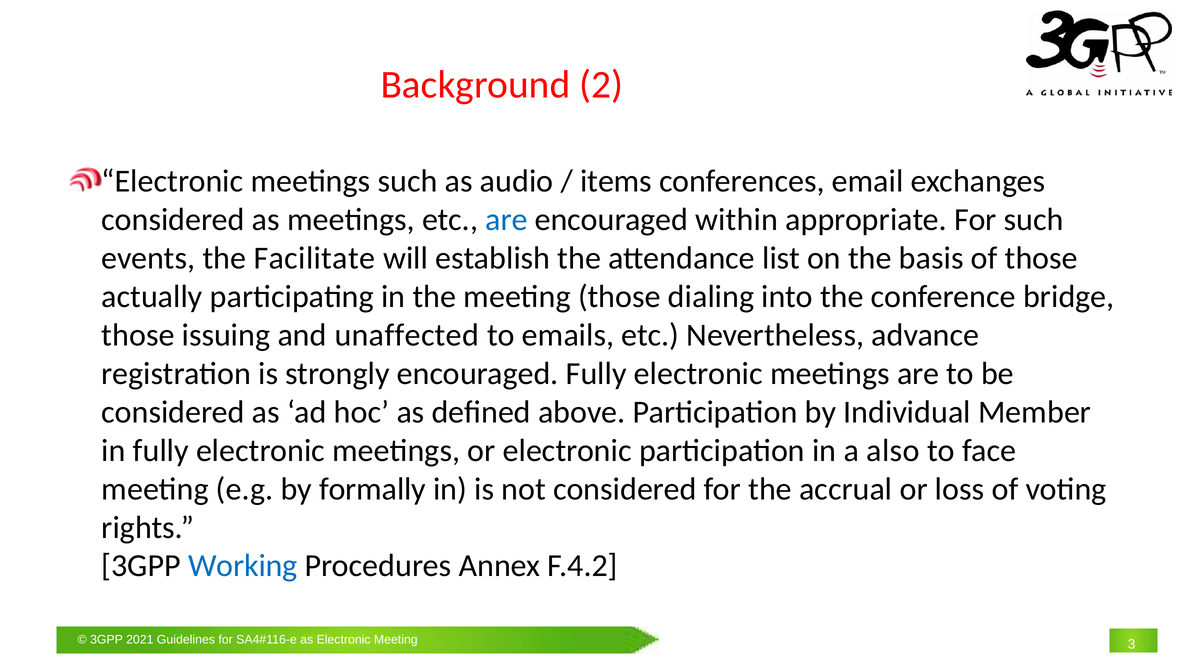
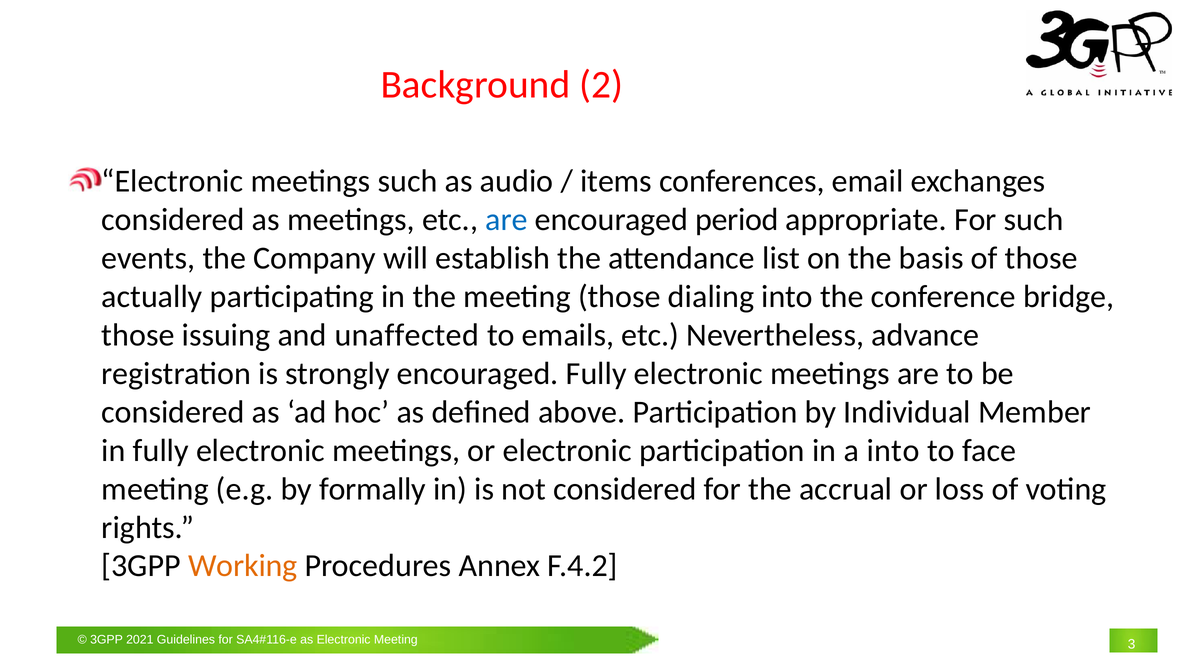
within: within -> period (737, 220)
Facilitate: Facilitate -> Company (315, 258)
a also: also -> into (893, 451)
Working colour: blue -> orange (243, 566)
